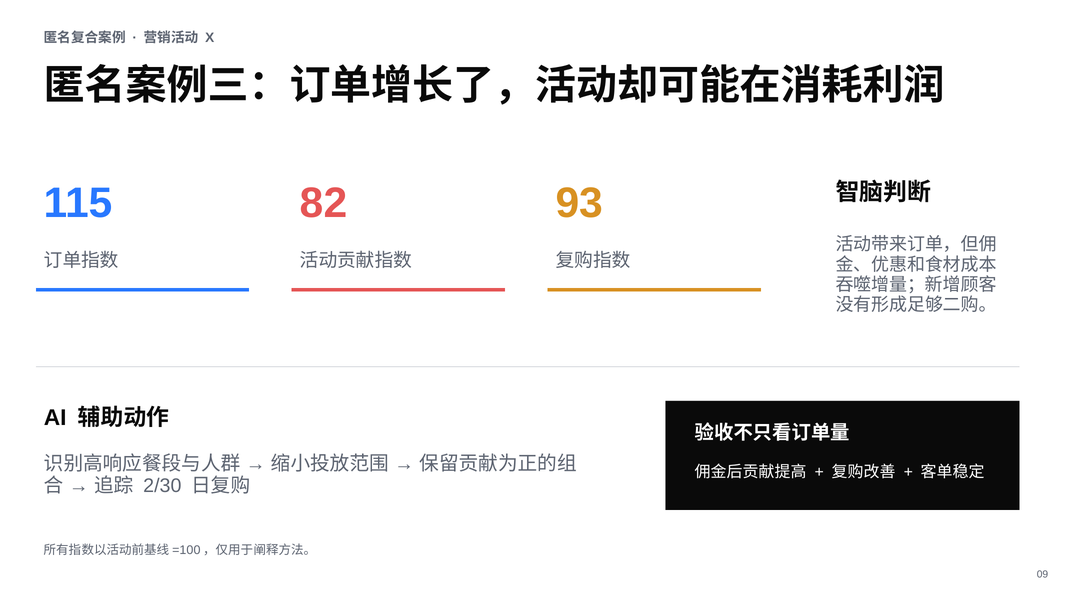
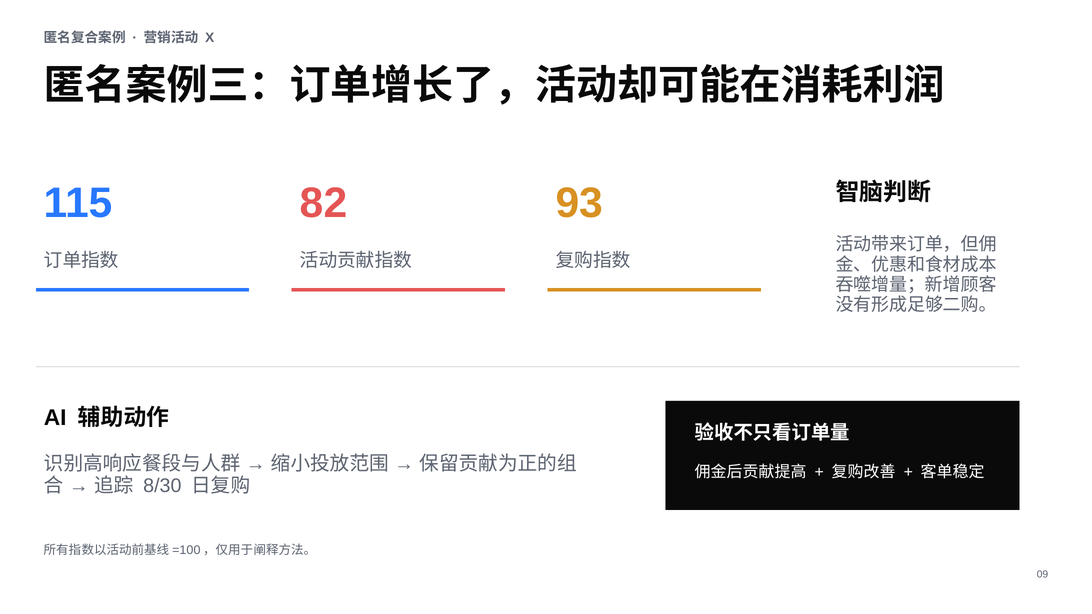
2/30: 2/30 -> 8/30 (162, 486)
